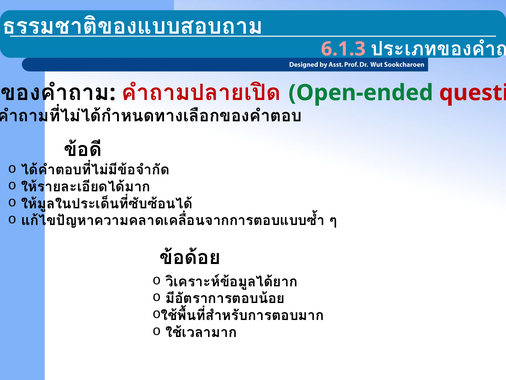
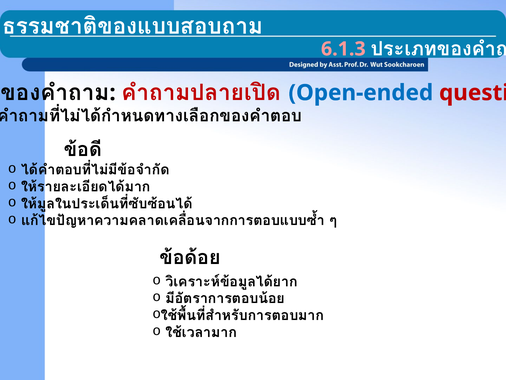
Open-ended colour: green -> blue (361, 93)
